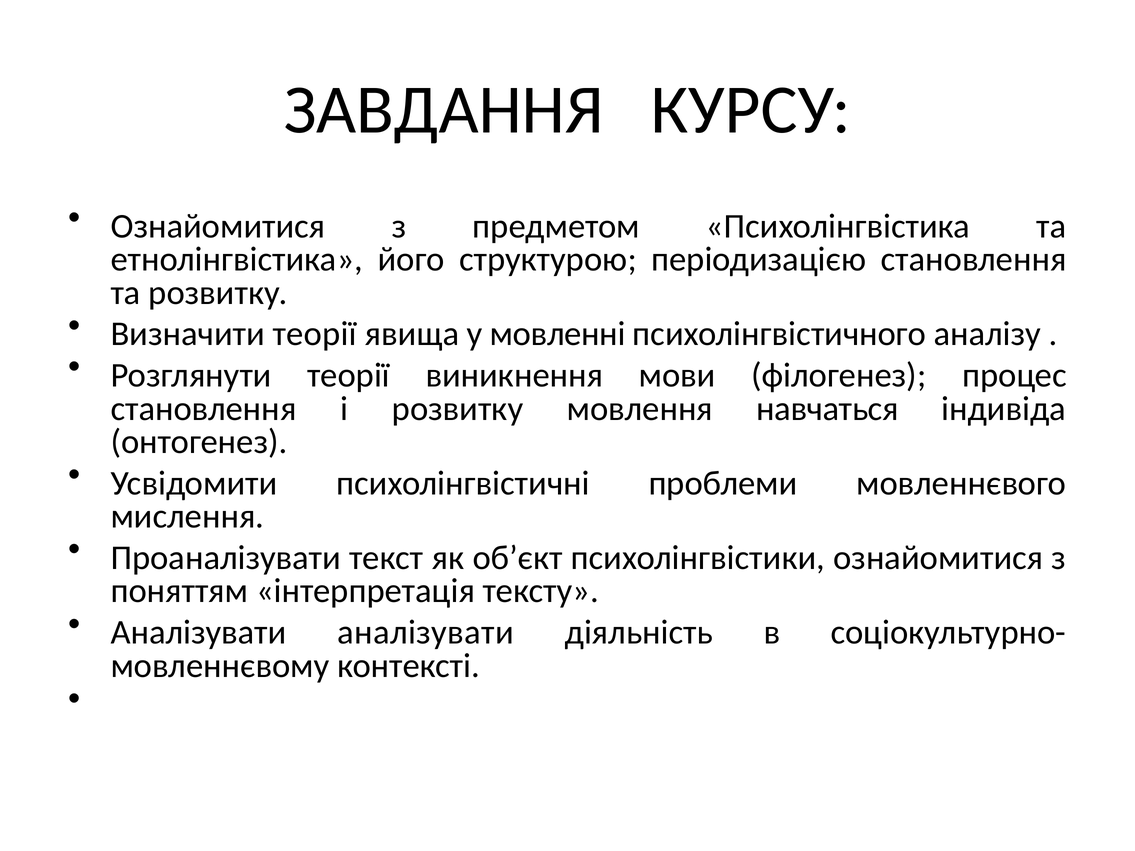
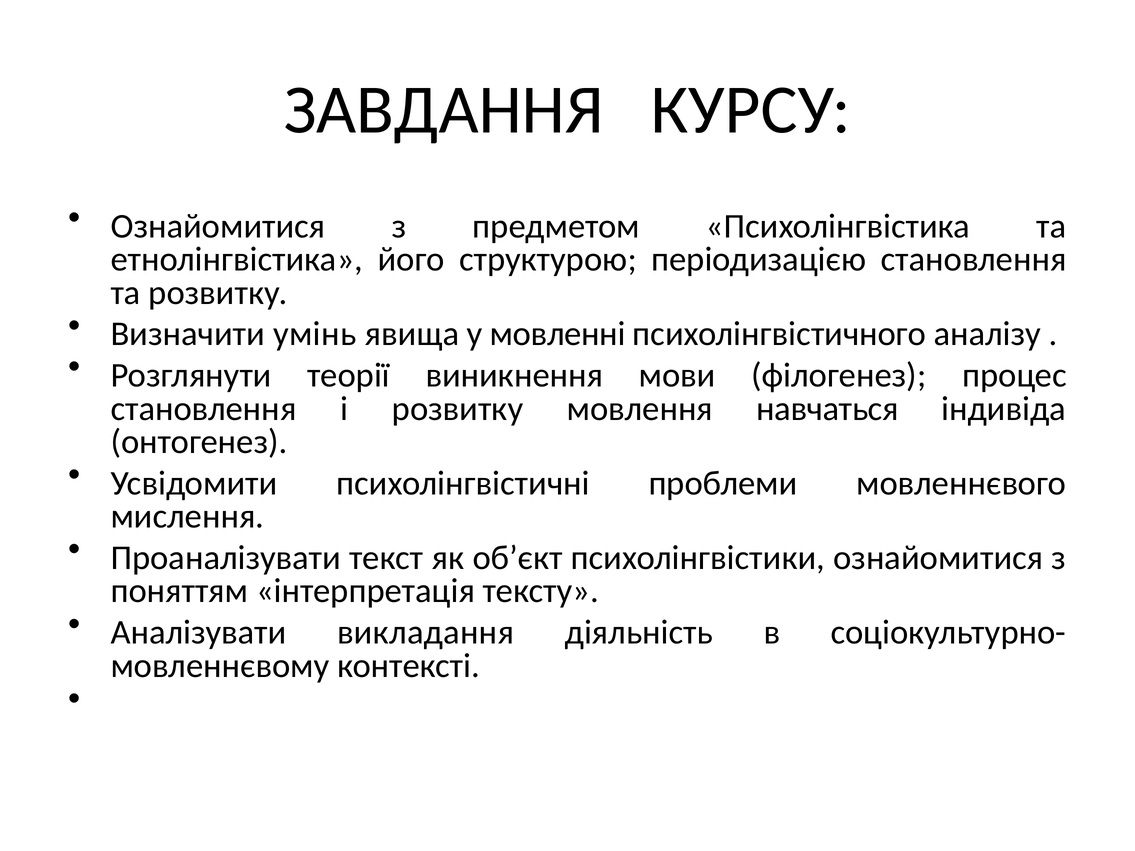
Визначити теорії: теорії -> умінь (315, 334)
Аналізувати аналізувати: аналізувати -> викладання (426, 633)
